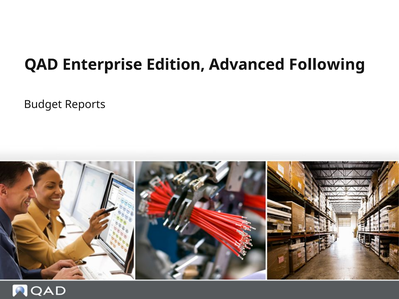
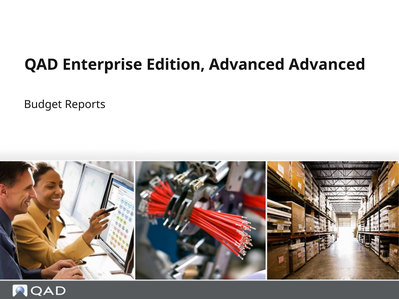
Advanced Following: Following -> Advanced (327, 65)
